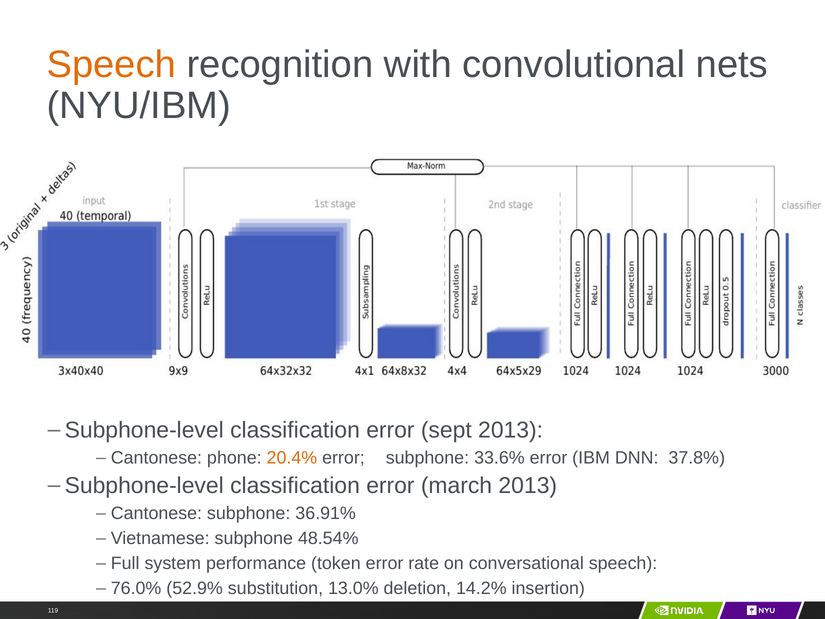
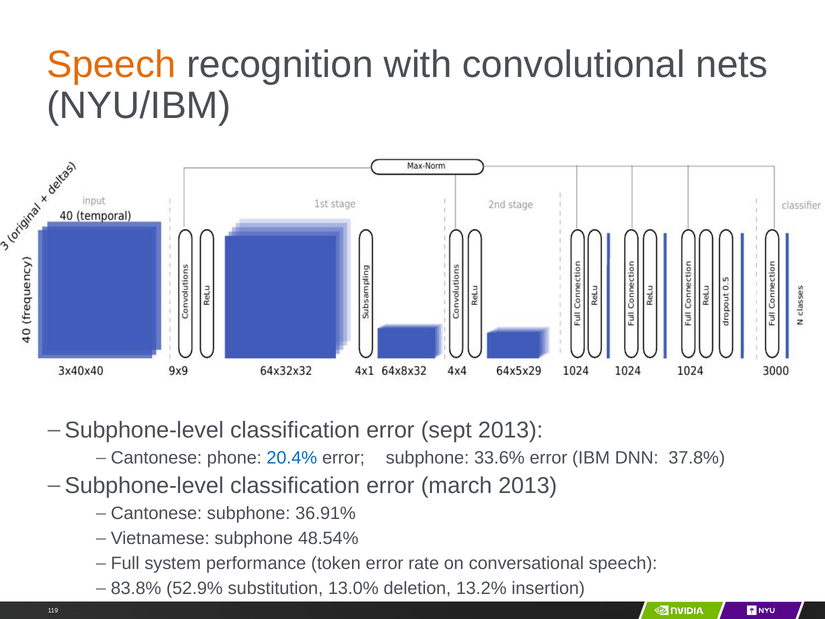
20.4% colour: orange -> blue (292, 458)
76.0%: 76.0% -> 83.8% (136, 588)
14.2%: 14.2% -> 13.2% (481, 588)
